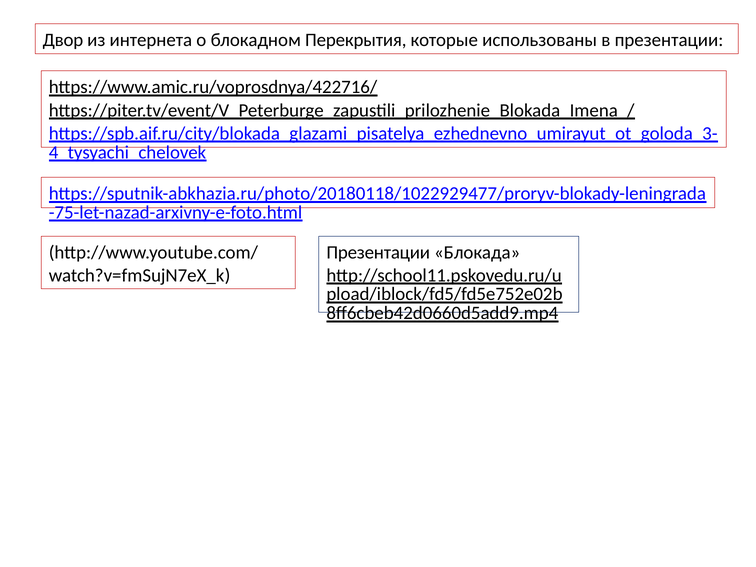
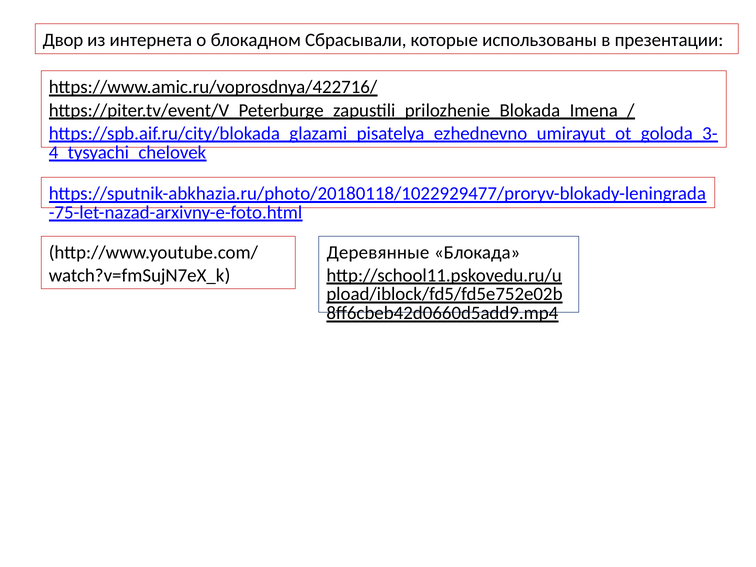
Перекрытия: Перекрытия -> Сбрасывали (356, 40)
Презентации: Презентации -> Деревянные (378, 253)
